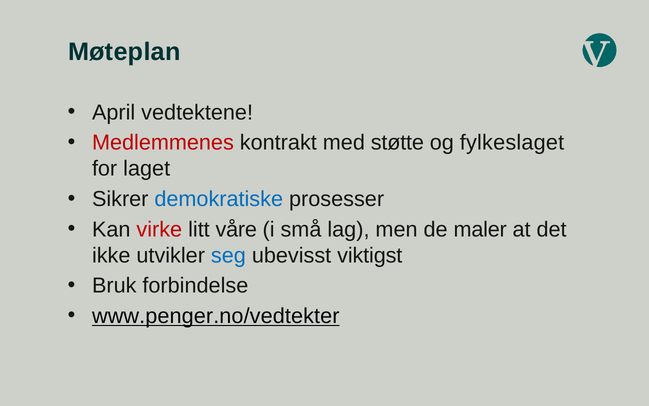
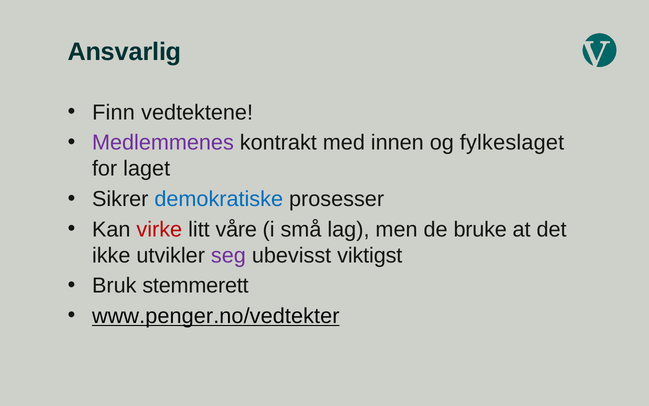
Møteplan: Møteplan -> Ansvarlig (124, 52)
April: April -> Finn (114, 112)
Medlemmenes colour: red -> purple (163, 143)
støtte: støtte -> innen (397, 143)
maler: maler -> bruke (480, 229)
seg colour: blue -> purple (228, 255)
forbindelse: forbindelse -> stemmerett (195, 285)
